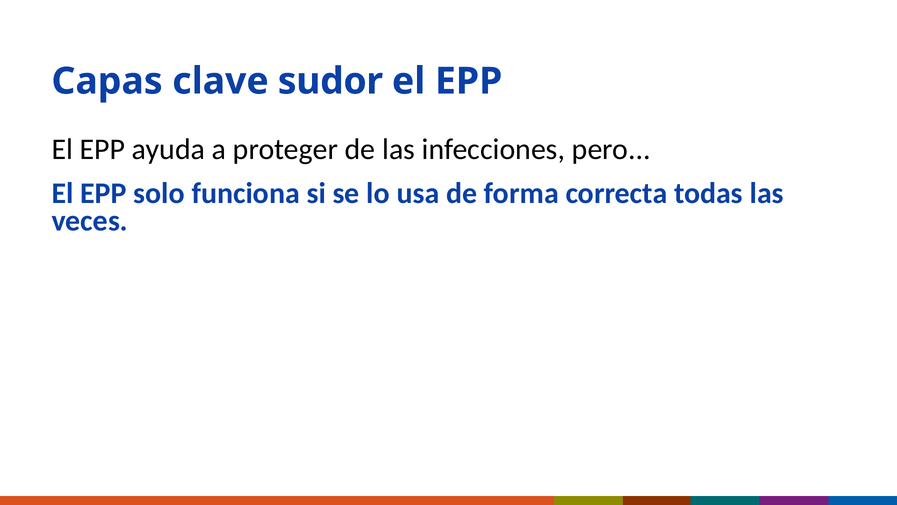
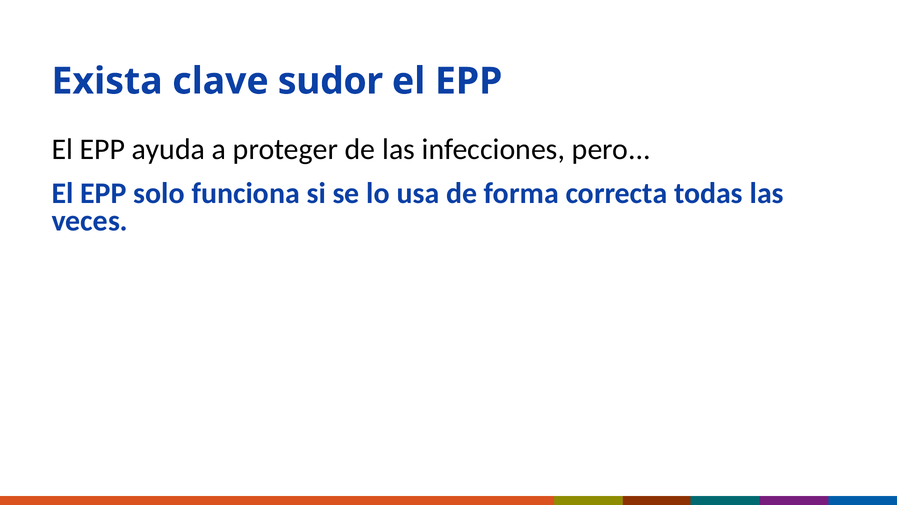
Capas: Capas -> Exista (107, 81)
